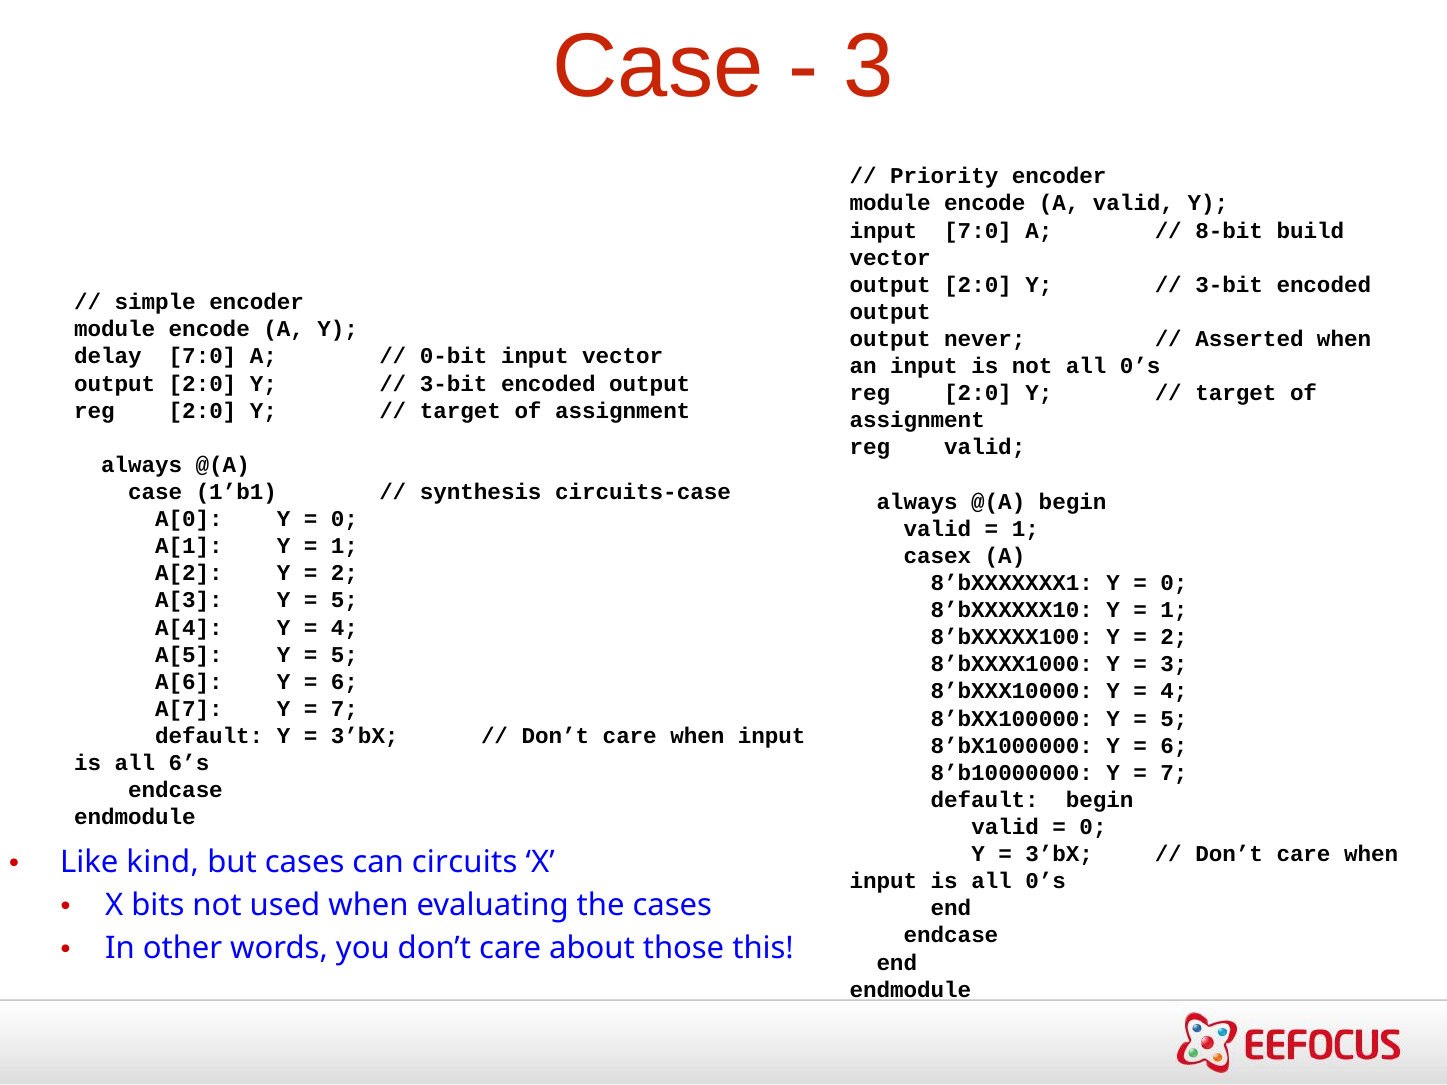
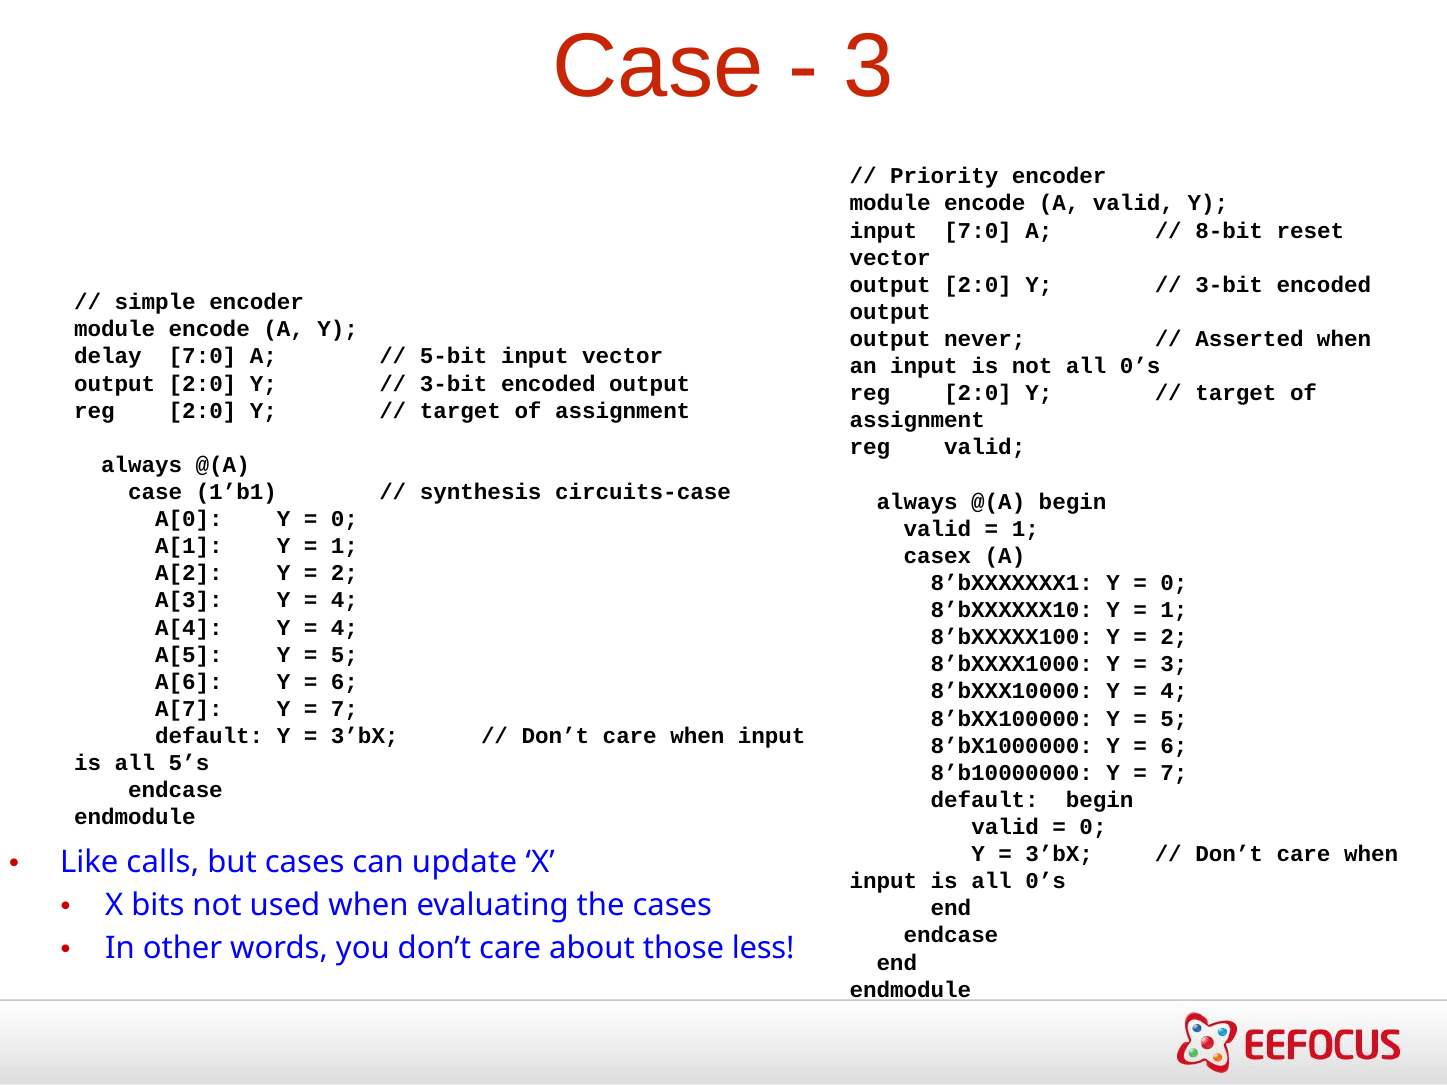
build: build -> reset (1310, 231)
0-bit: 0-bit -> 5-bit (454, 357)
5: 5 -> 4 (344, 601)
6’s: 6’s -> 5’s (189, 763)
kind: kind -> calls (163, 862)
circuits: circuits -> update (465, 862)
this: this -> less (763, 948)
